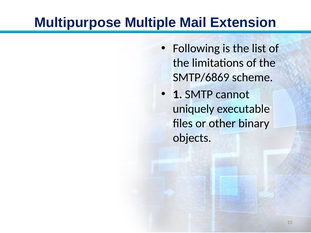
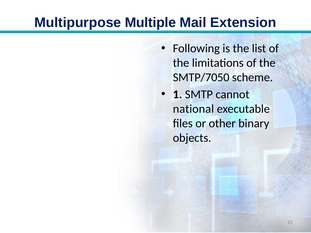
SMTP/6869: SMTP/6869 -> SMTP/7050 (201, 78)
uniquely: uniquely -> national (193, 109)
